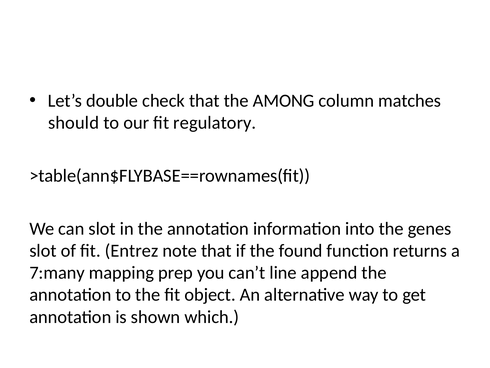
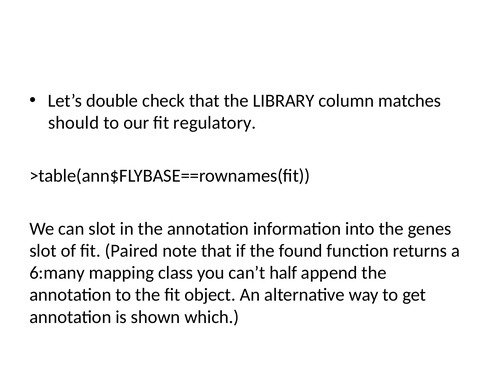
AMONG: AMONG -> LIBRARY (284, 101)
Entrez: Entrez -> Paired (132, 250)
7:many: 7:many -> 6:many (57, 272)
prep: prep -> class (176, 272)
line: line -> half (283, 272)
